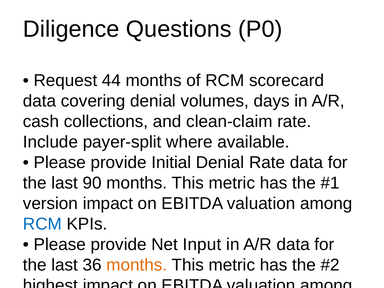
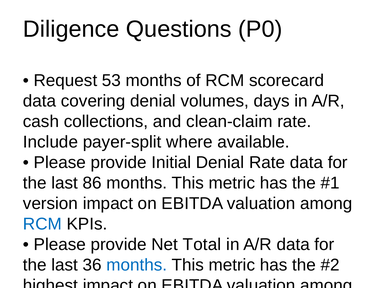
44: 44 -> 53 (111, 81)
90: 90 -> 86 (92, 183)
Input: Input -> Total (202, 244)
months colour: orange -> blue (137, 265)
